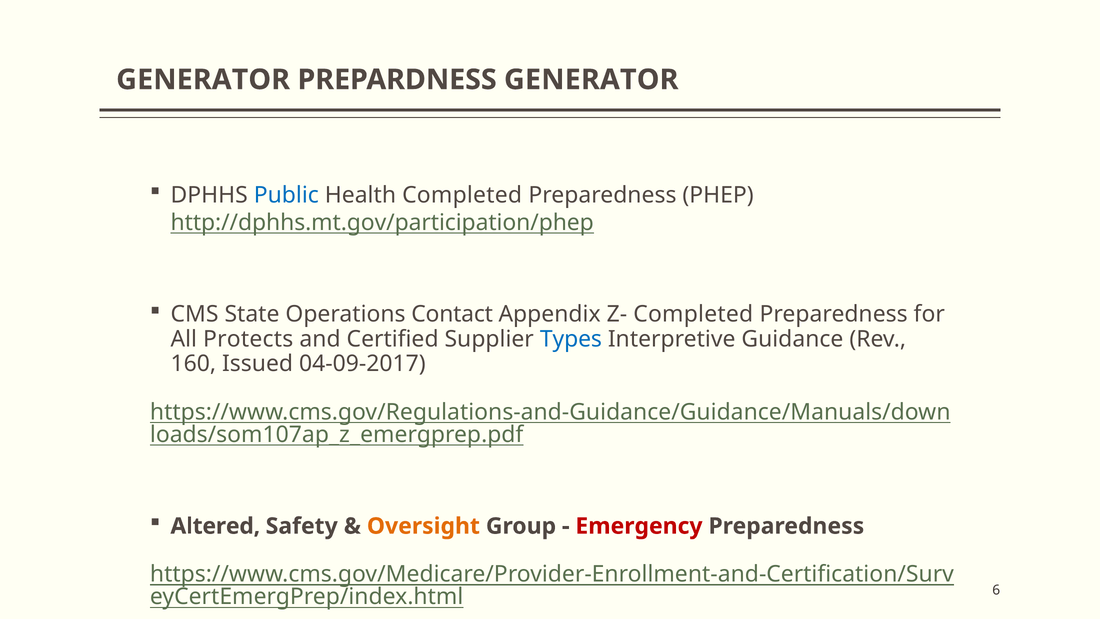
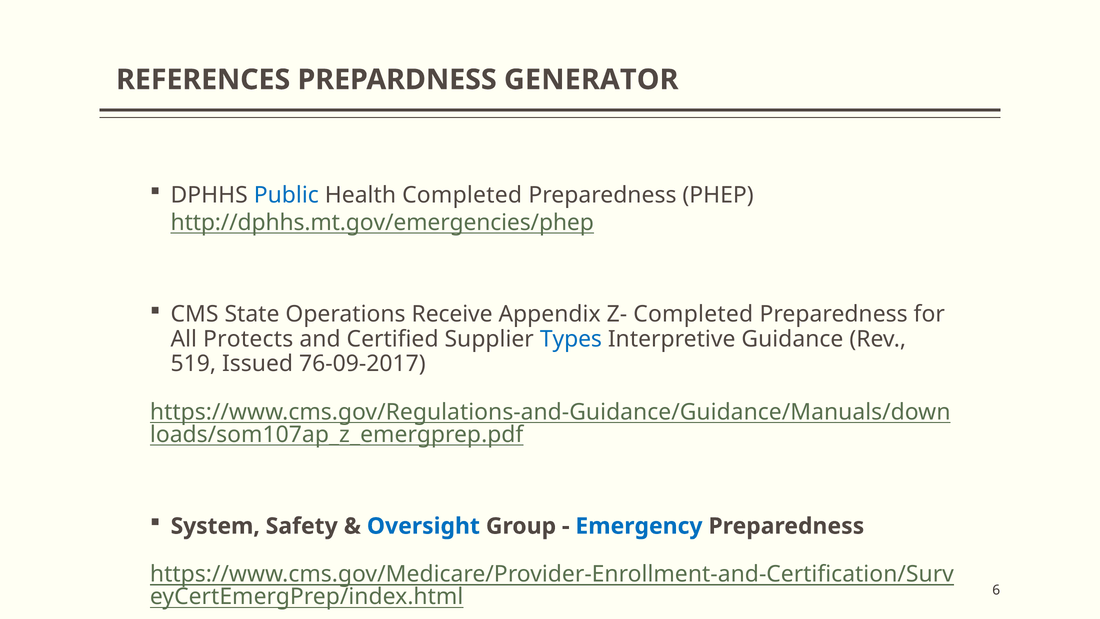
GENERATOR: GENERATOR -> REFERENCES (203, 80)
http://dphhs.mt.gov/participation/phep: http://dphhs.mt.gov/participation/phep -> http://dphhs.mt.gov/emergencies/phep (382, 223)
Contact: Contact -> Receive (452, 314)
160: 160 -> 519 (193, 364)
04-09-2017: 04-09-2017 -> 76-09-2017 (362, 364)
Altered: Altered -> System (215, 526)
Oversight colour: orange -> blue (423, 526)
Emergency colour: red -> blue (639, 526)
